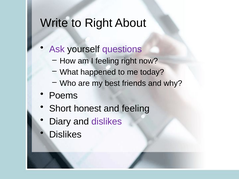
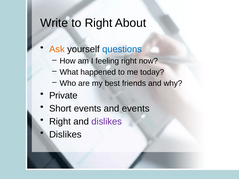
Ask colour: purple -> orange (57, 49)
questions colour: purple -> blue (122, 49)
Poems: Poems -> Private (63, 96)
Short honest: honest -> events (88, 109)
and feeling: feeling -> events (136, 109)
Diary: Diary -> Right (60, 122)
